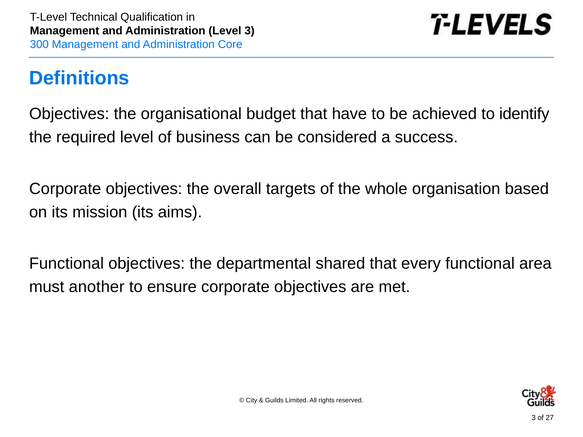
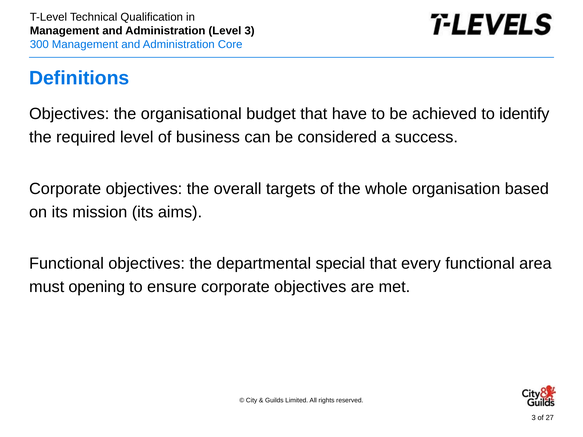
shared: shared -> special (340, 264)
another: another -> opening (97, 287)
